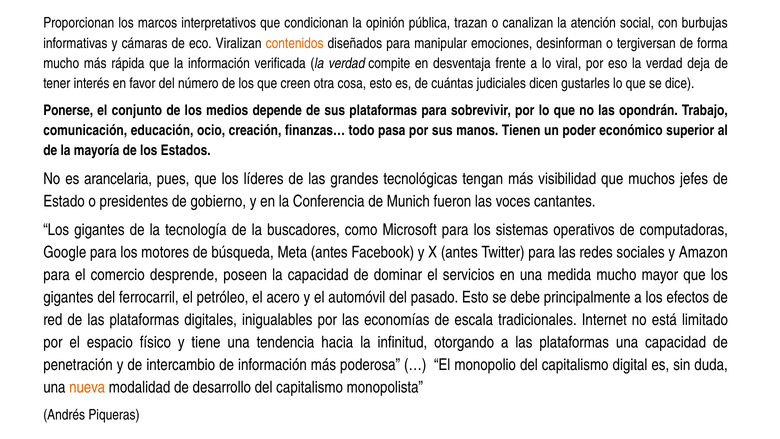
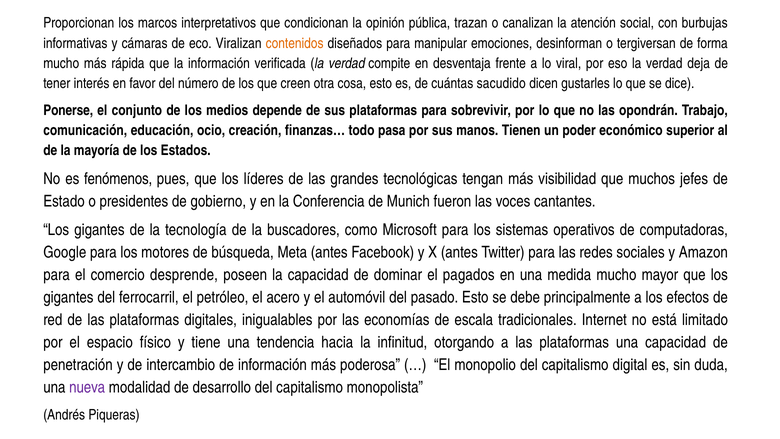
judiciales: judiciales -> sacudido (501, 83)
arancelaria: arancelaria -> fenómenos (118, 179)
servicios: servicios -> pagados (469, 275)
nueva colour: orange -> purple (87, 387)
